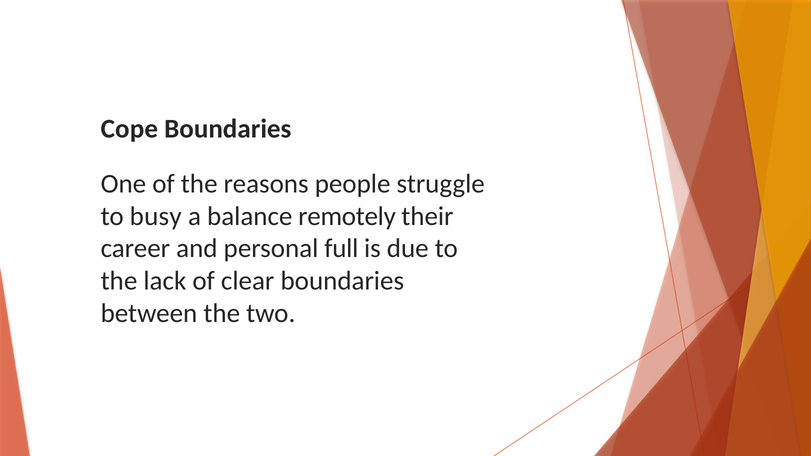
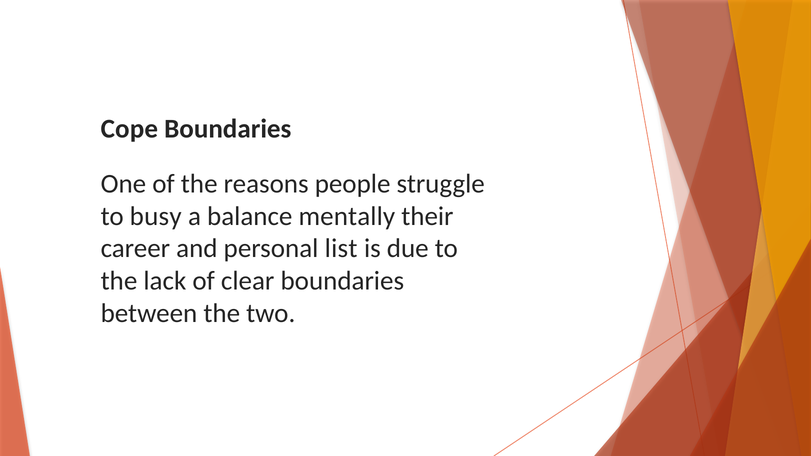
remotely: remotely -> mentally (347, 216)
full: full -> list (341, 249)
